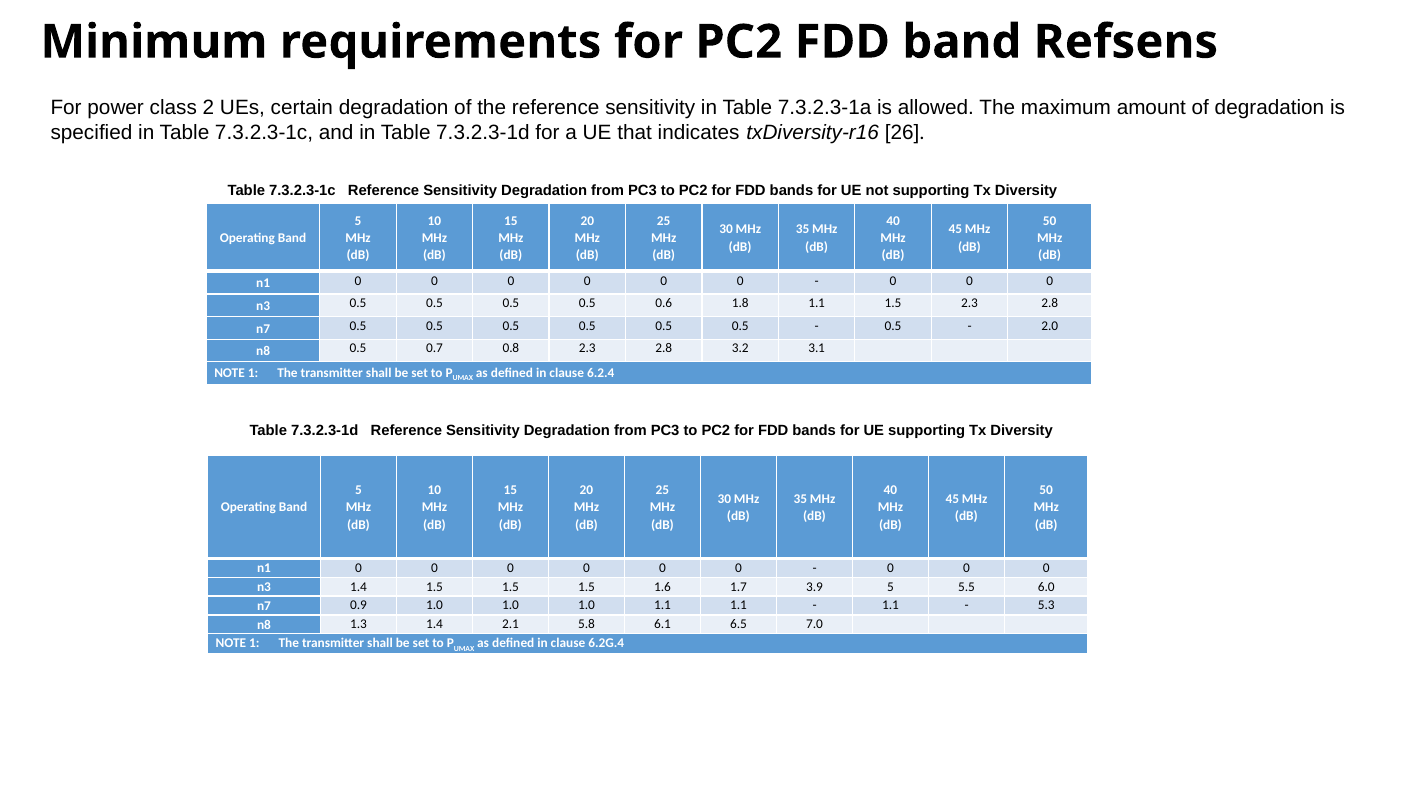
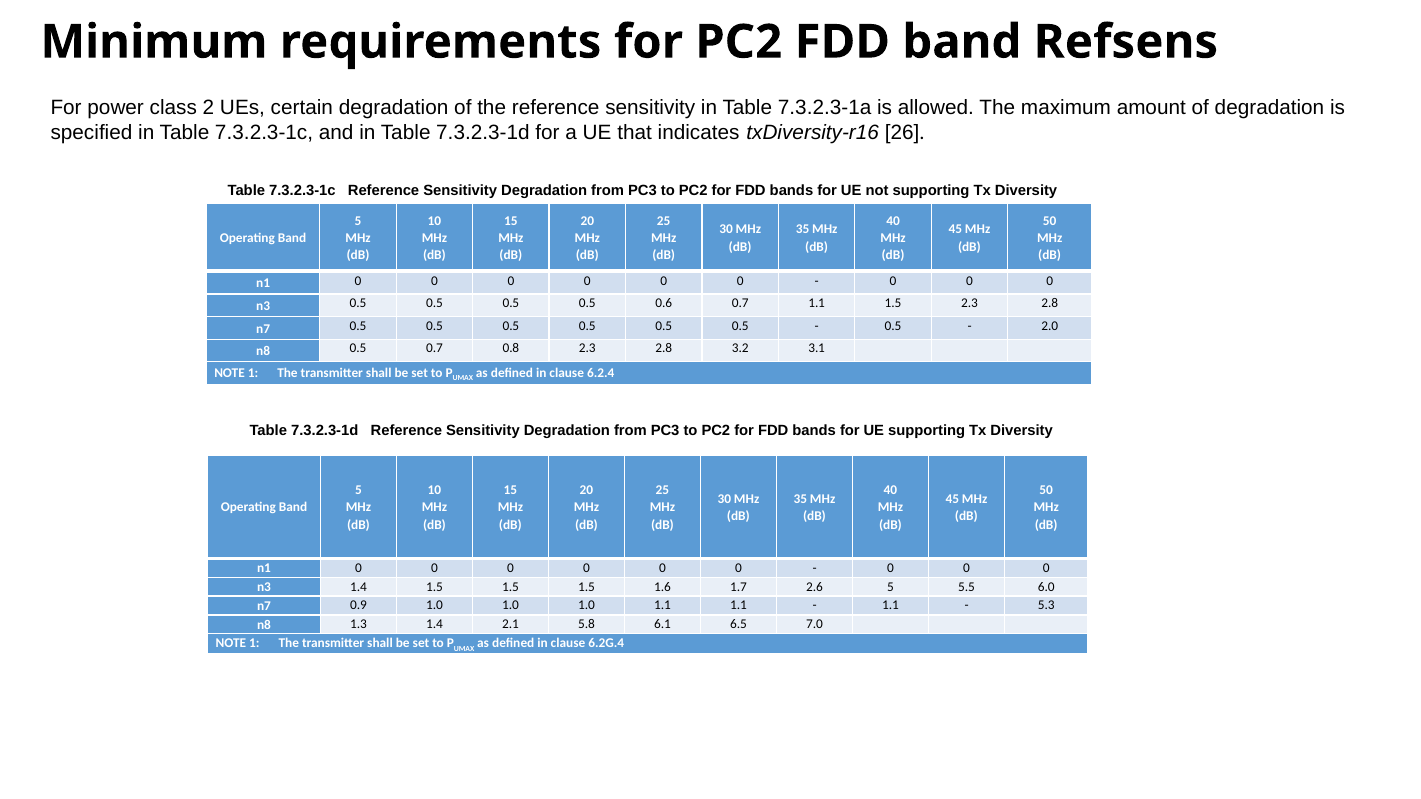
0.6 1.8: 1.8 -> 0.7 (740, 304)
3.9: 3.9 -> 2.6 (815, 587)
